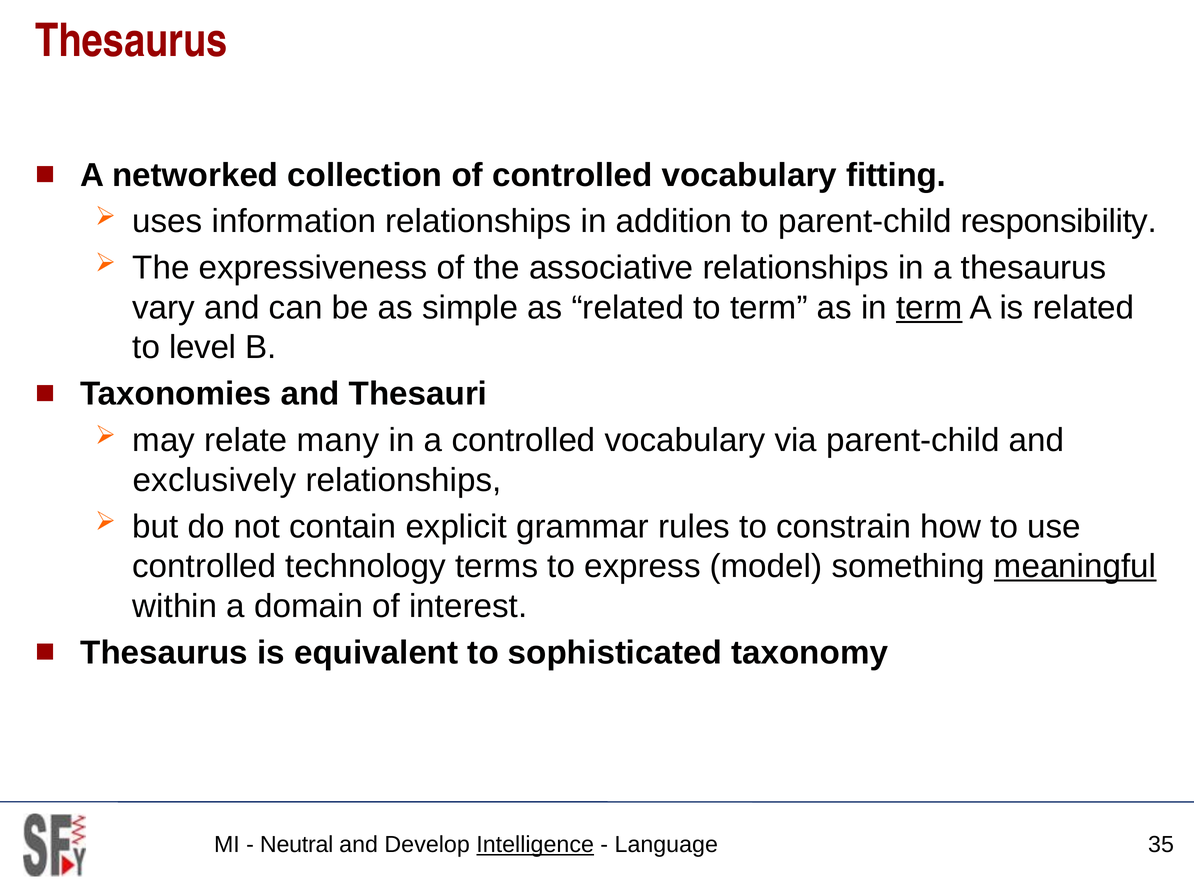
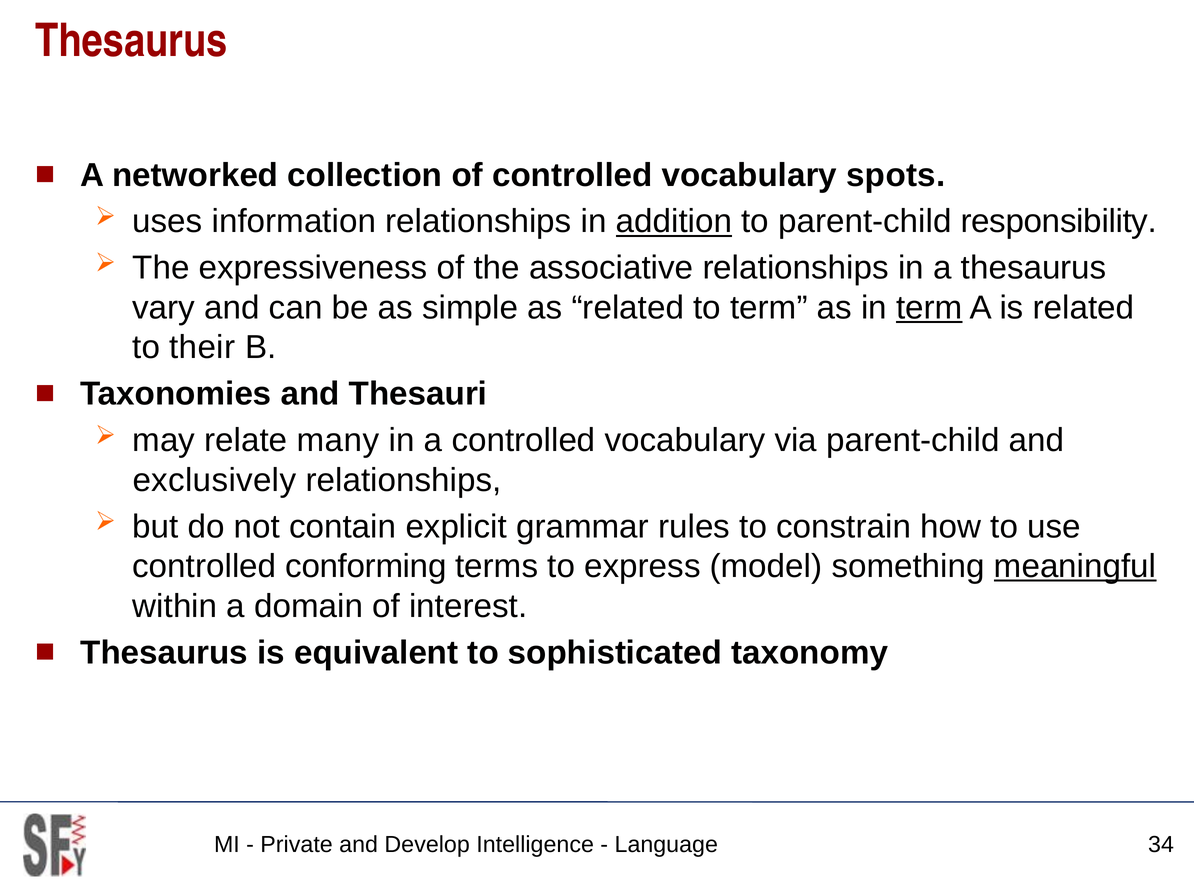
fitting: fitting -> spots (896, 175)
addition underline: none -> present (674, 222)
level: level -> their (202, 348)
technology: technology -> conforming (366, 567)
Neutral: Neutral -> Private (297, 845)
Intelligence underline: present -> none (535, 845)
35: 35 -> 34 (1161, 845)
